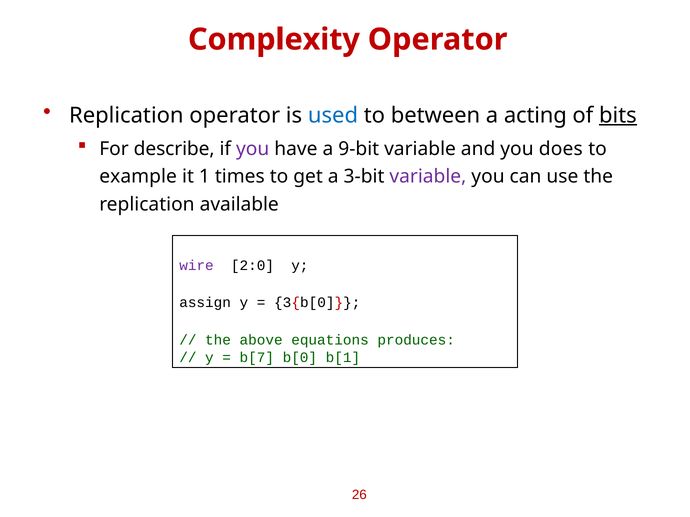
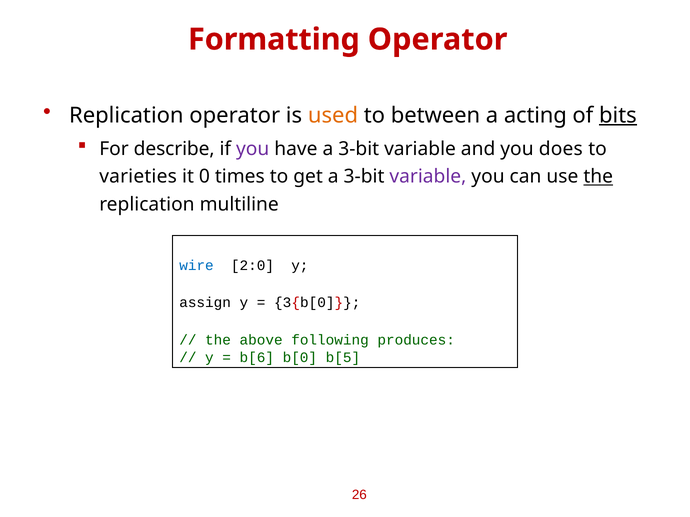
Complexity: Complexity -> Formatting (274, 40)
used colour: blue -> orange (333, 115)
have a 9-bit: 9-bit -> 3-bit (359, 149)
example: example -> varieties (138, 177)
1: 1 -> 0 (204, 177)
the underline: none -> present (598, 177)
available: available -> multiline (239, 204)
wire colour: purple -> blue (197, 266)
equations: equations -> following (330, 340)
b[7: b[7 -> b[6 (257, 358)
b[1: b[1 -> b[5 (343, 358)
